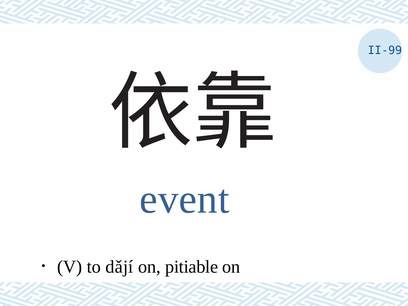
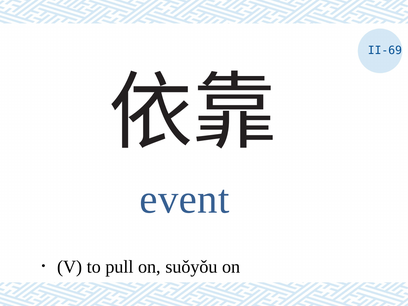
II-99: II-99 -> II-69 (385, 50)
dǎjí: dǎjí -> pull (120, 267)
pitiable: pitiable -> suǒyǒu (192, 267)
